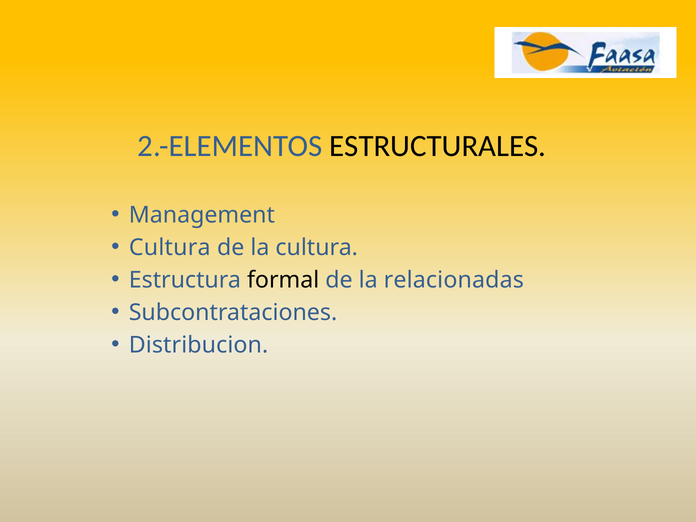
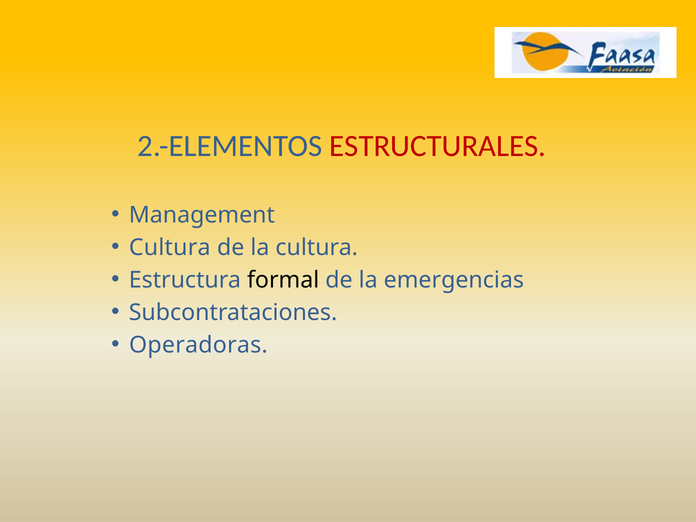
ESTRUCTURALES colour: black -> red (438, 146)
relacionadas: relacionadas -> emergencias (454, 280)
Distribucion: Distribucion -> Operadoras (198, 345)
